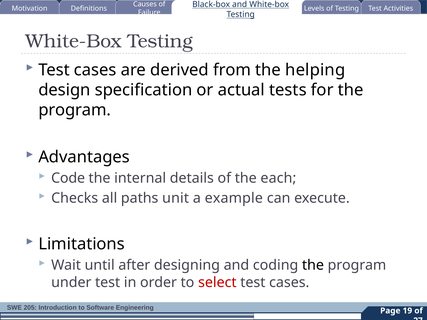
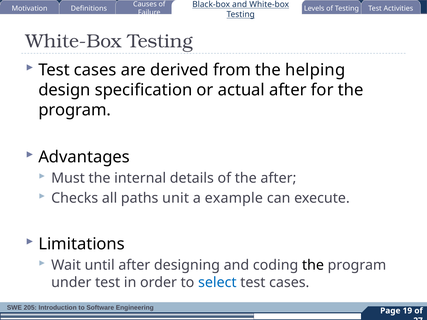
actual tests: tests -> after (288, 90)
Code: Code -> Must (68, 178)
the each: each -> after (278, 178)
select colour: red -> blue (217, 283)
